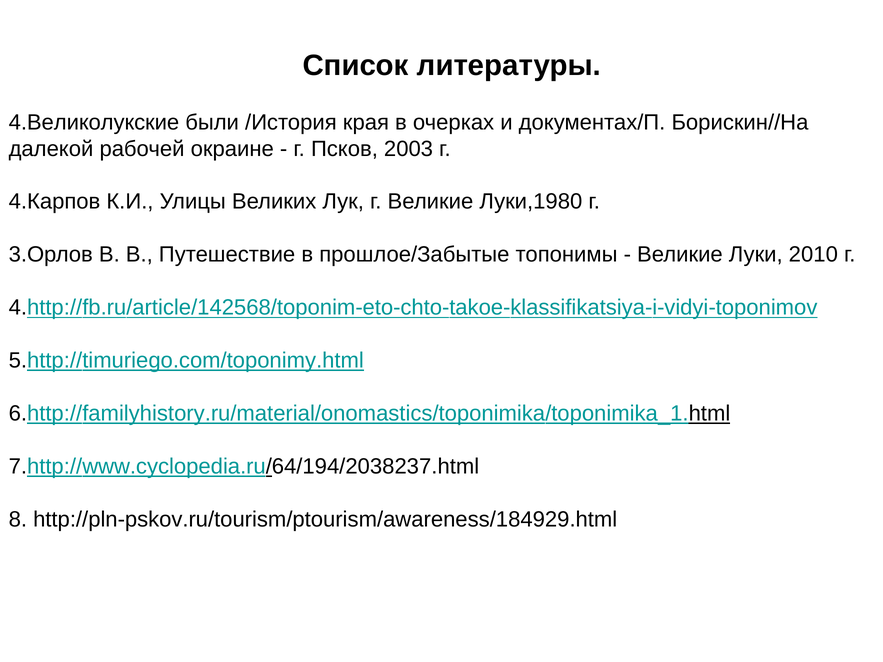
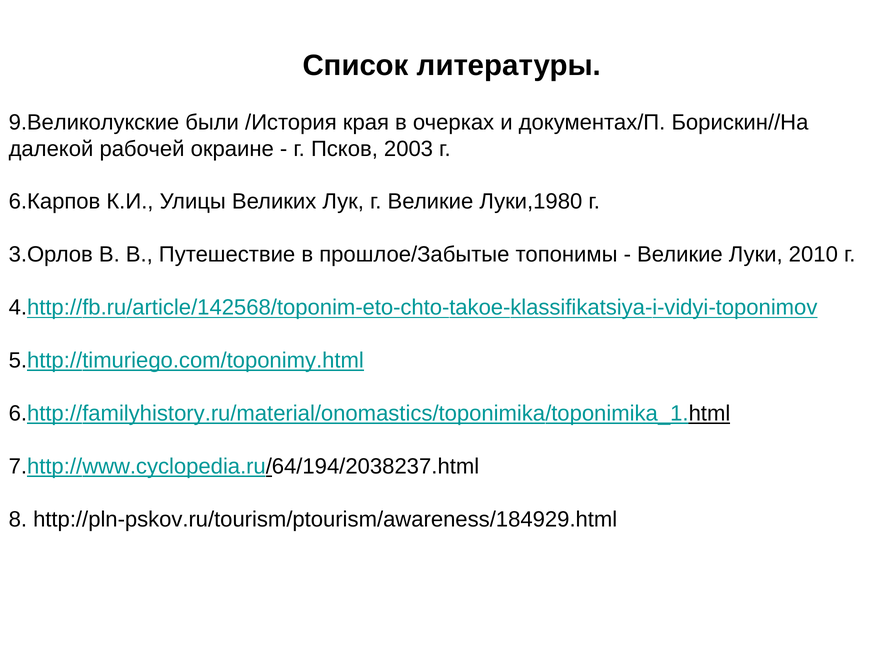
4.Великолукские: 4.Великолукские -> 9.Великолукские (94, 122)
4.Карпов: 4.Карпов -> 6.Карпов (54, 202)
